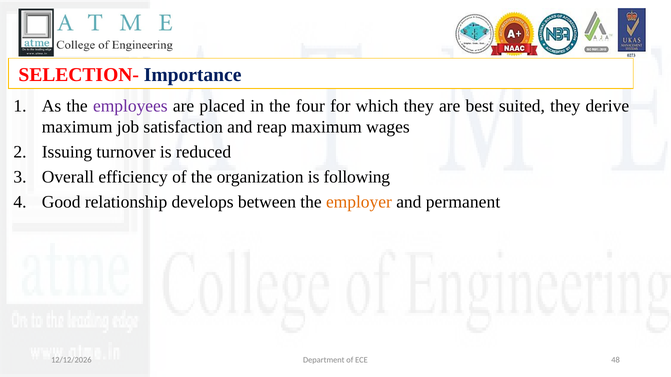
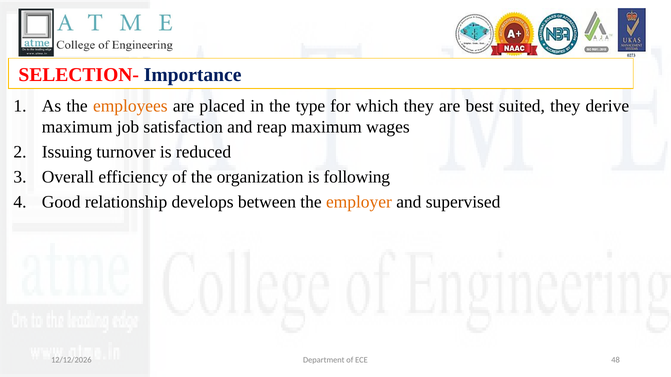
employees colour: purple -> orange (130, 106)
four: four -> type (310, 106)
permanent: permanent -> supervised (463, 202)
